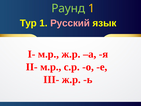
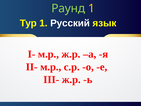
Русский colour: pink -> white (70, 23)
